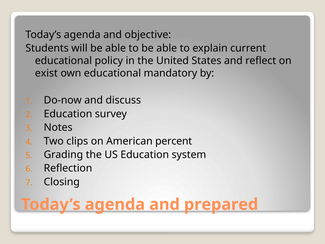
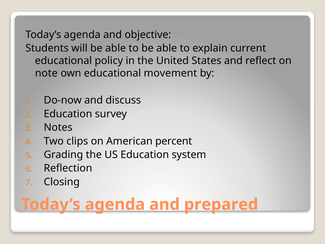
exist: exist -> note (46, 73)
mandatory: mandatory -> movement (170, 73)
